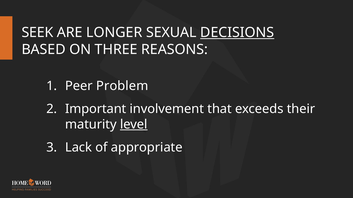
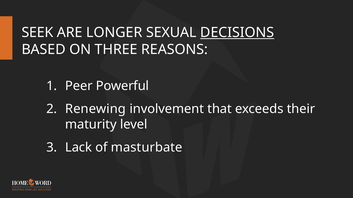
Problem: Problem -> Powerful (122, 86)
Important: Important -> Renewing (96, 109)
level underline: present -> none (134, 125)
appropriate: appropriate -> masturbate (147, 148)
